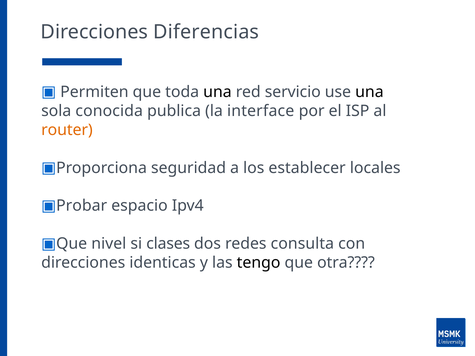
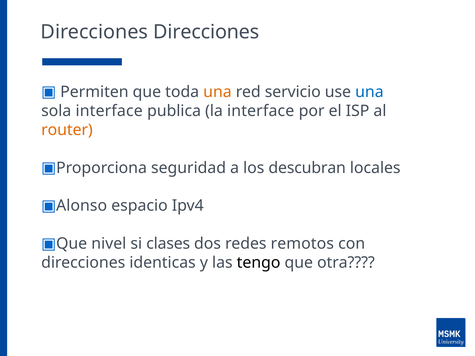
Direcciones Diferencias: Diferencias -> Direcciones (206, 32)
una colour: black -> orange (217, 92)
una colour: black -> blue (369, 92)
sola conocida: conocida -> interface (109, 111)
establecer: establecer -> descubran (307, 168)
Probar: Probar -> Alonso (82, 206)
consulta: consulta -> remotos (302, 244)
